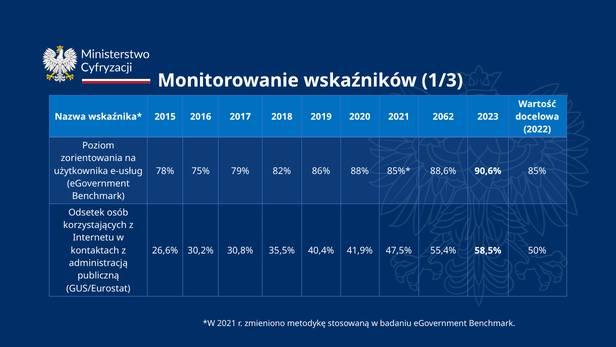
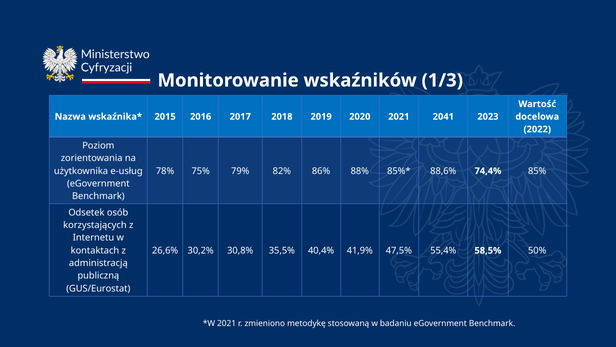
2062: 2062 -> 2041 (443, 116)
90,6%: 90,6% -> 74,4% (488, 171)
